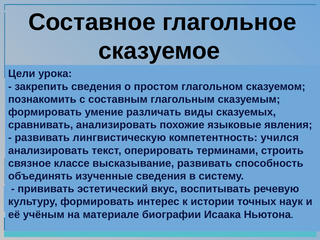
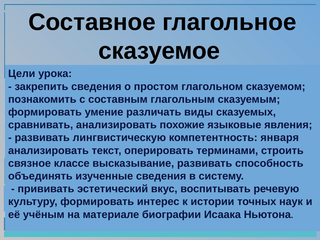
учился: учился -> января (280, 138)
